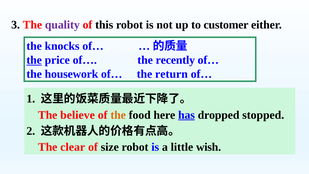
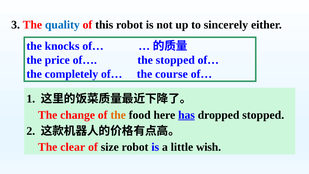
quality colour: purple -> blue (62, 25)
customer: customer -> sincerely (226, 25)
the underline: present -> none (34, 60)
the recently: recently -> stopped (175, 60)
housework: housework -> completely (71, 74)
return: return -> course (171, 74)
believe: believe -> change (78, 115)
